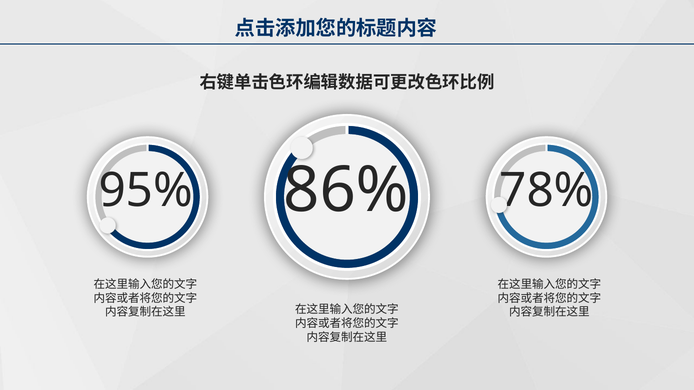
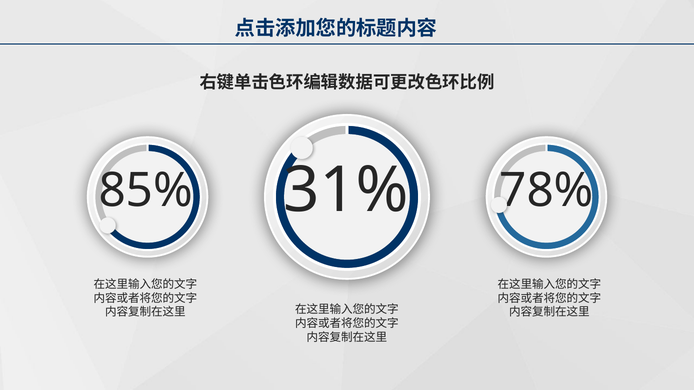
86%: 86% -> 31% (346, 191)
95%: 95% -> 85% (146, 191)
